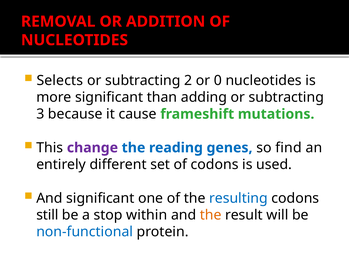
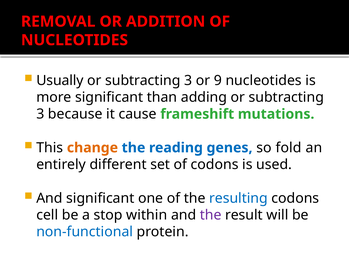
Selects: Selects -> Usually (60, 81)
2: 2 -> 3 (188, 81)
0: 0 -> 9 (218, 81)
change colour: purple -> orange (92, 148)
find: find -> fold (289, 148)
still: still -> cell (47, 216)
the colour: orange -> purple (211, 216)
